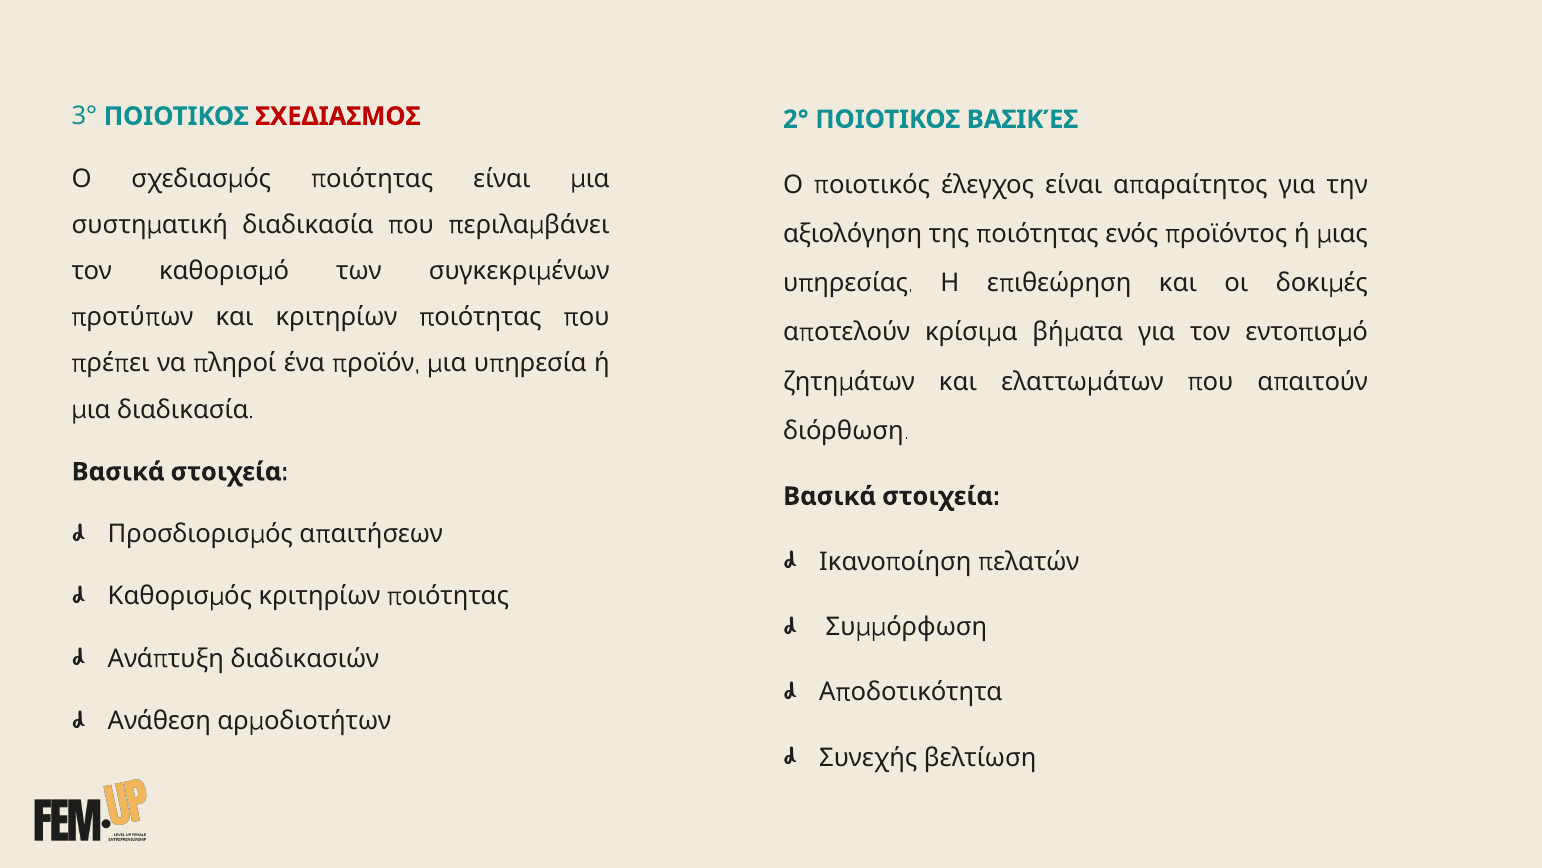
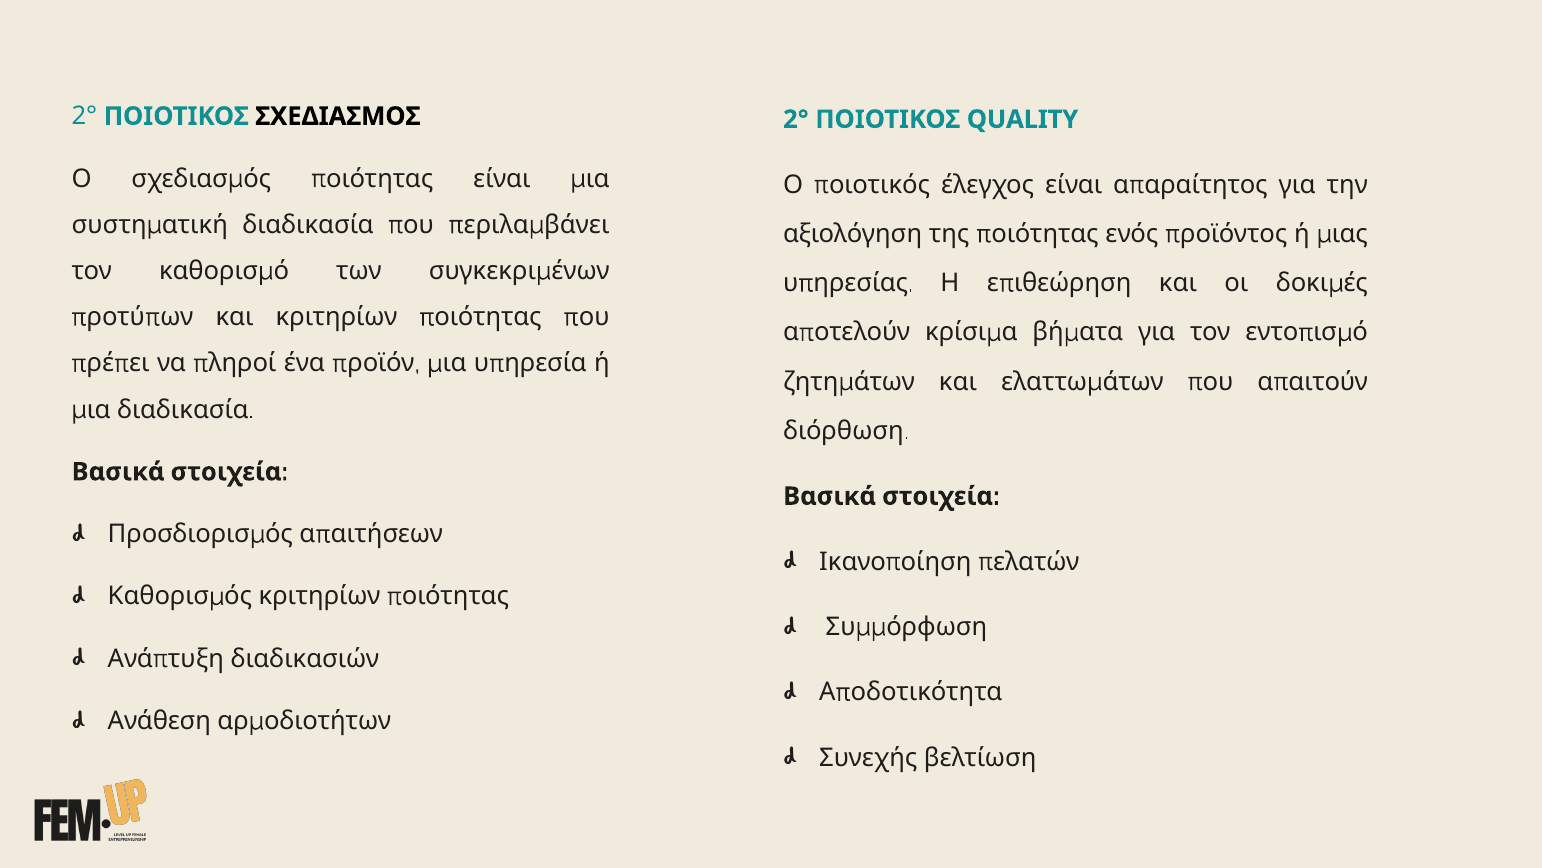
3°: 3° -> 2° (84, 116)
ΣΧΕΔΙΑΣΜΟΣ colour: red -> black (338, 116)
ΒΑΣΙΚΈΣ: ΒΑΣΙΚΈΣ -> QUALITY (1023, 119)
